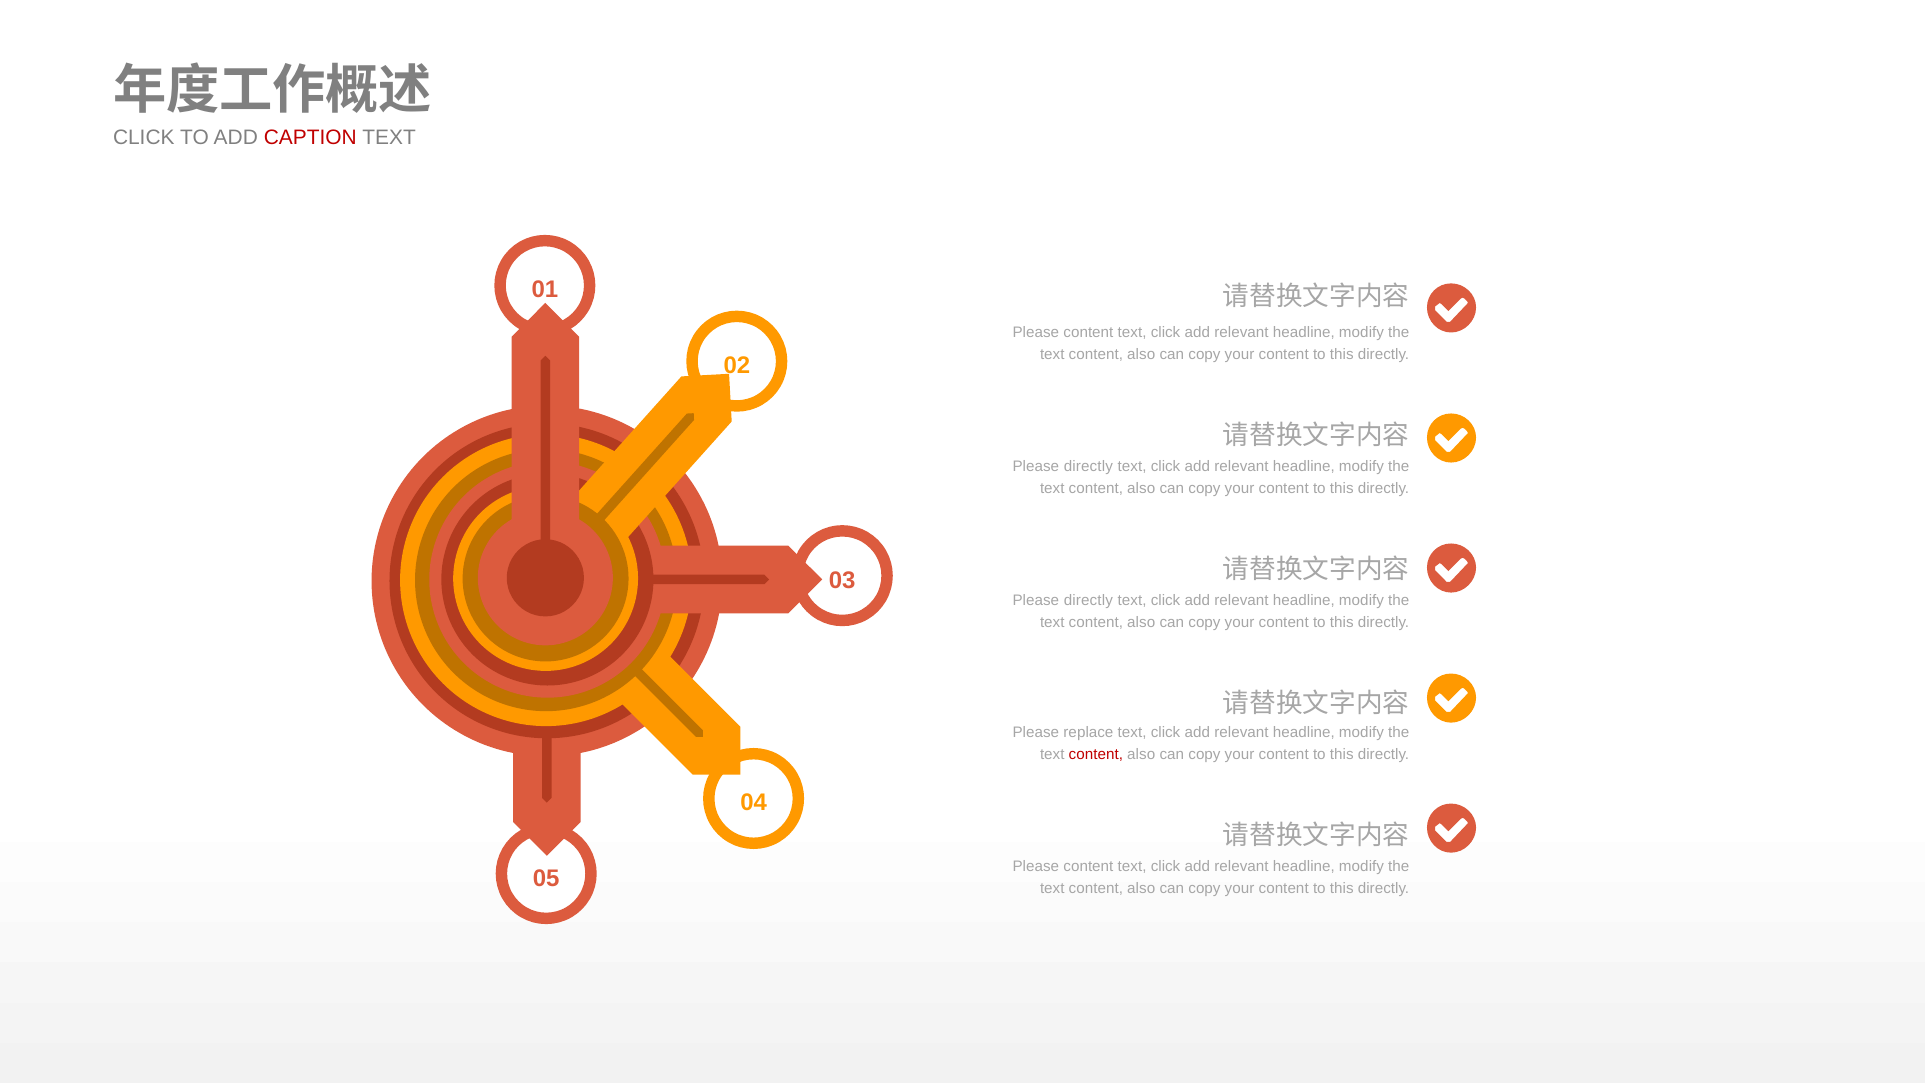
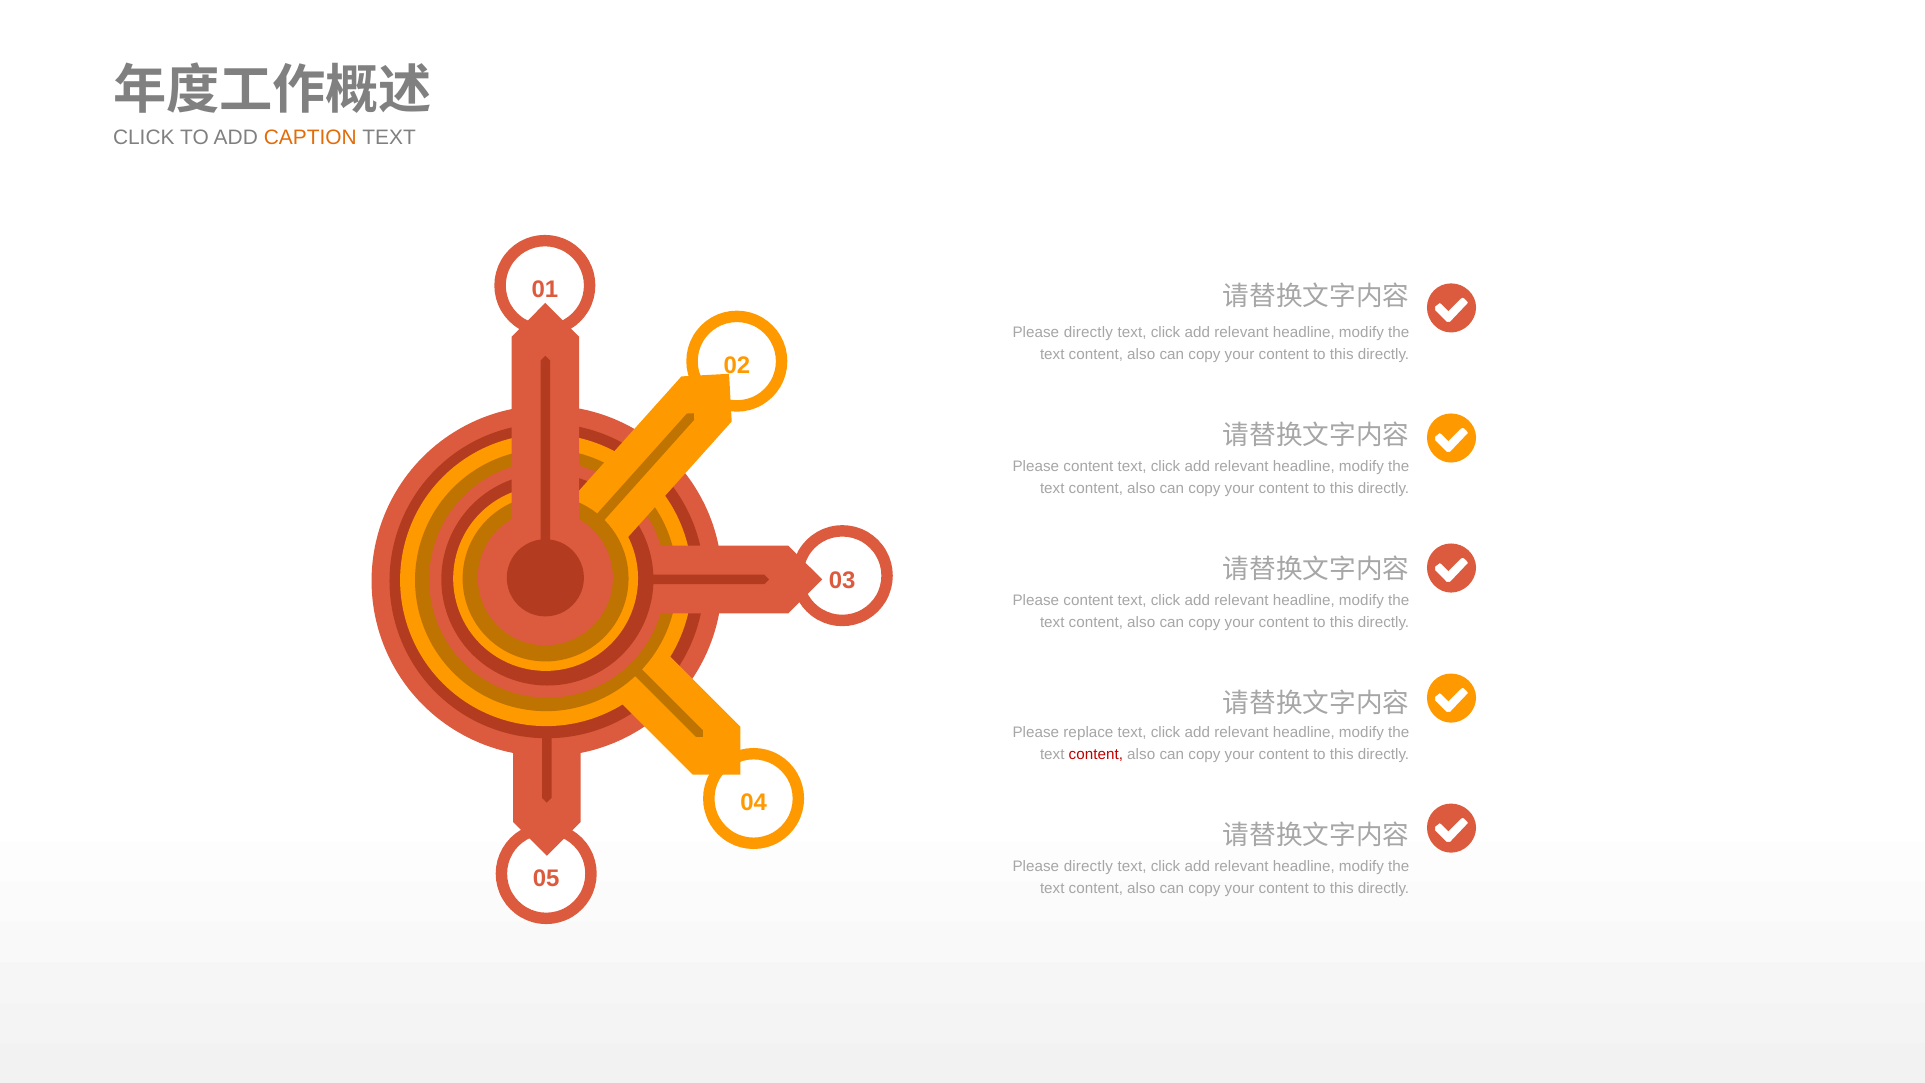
CAPTION colour: red -> orange (310, 137)
content: content -> directly (1088, 333)
directly: directly -> content (1088, 466)
directly: directly -> content (1088, 600)
content: content -> directly (1088, 866)
